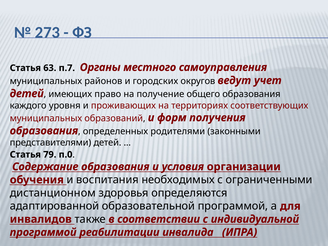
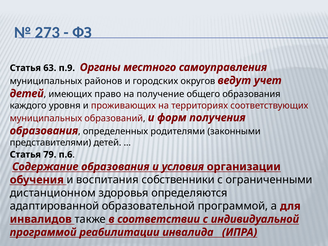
п.7: п.7 -> п.9 (67, 68)
п.0: п.0 -> п.6 (66, 155)
необходимых: необходимых -> собственники (178, 180)
